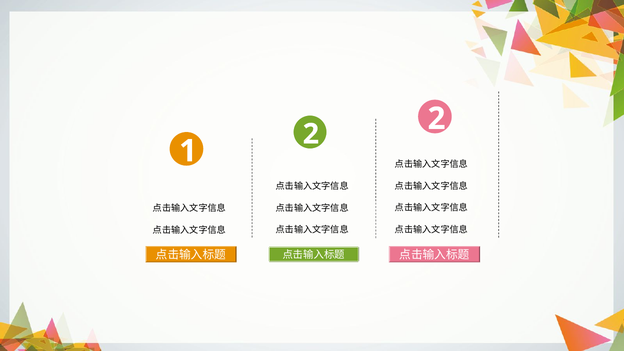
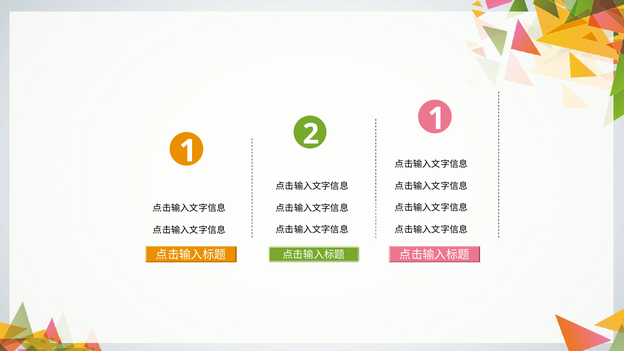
2 2: 2 -> 1 (437, 119)
